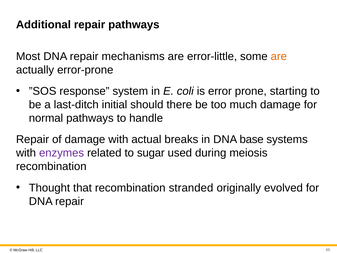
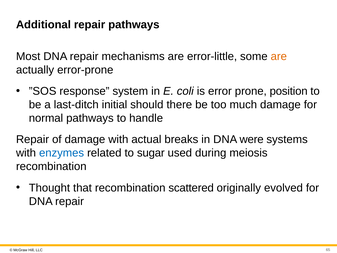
starting: starting -> position (289, 91)
base: base -> were (252, 139)
enzymes colour: purple -> blue (62, 153)
stranded: stranded -> scattered (191, 188)
